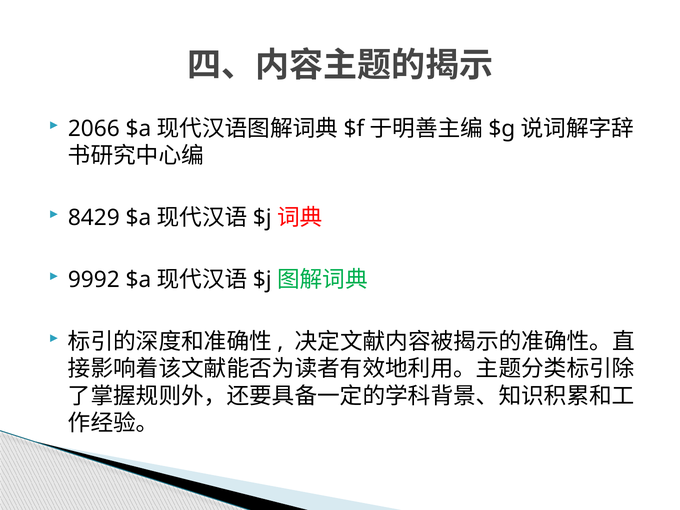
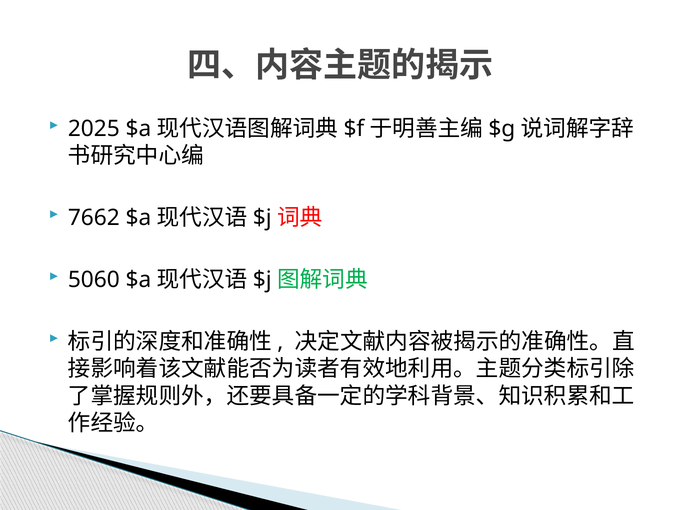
2066: 2066 -> 2025 (94, 129)
8429: 8429 -> 7662 (94, 218)
9992: 9992 -> 5060 (94, 280)
